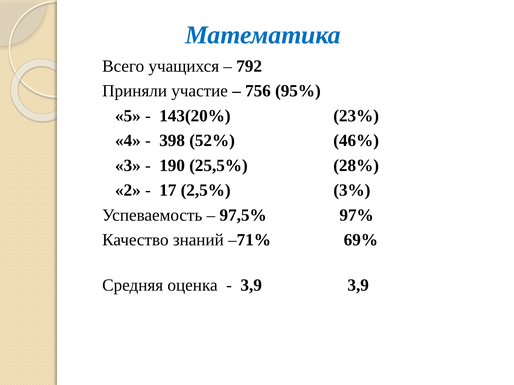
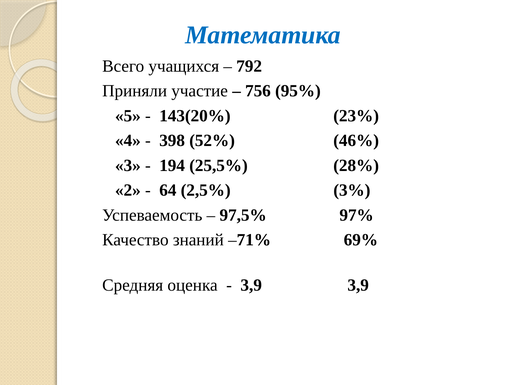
190: 190 -> 194 (172, 166)
17: 17 -> 64 (168, 190)
